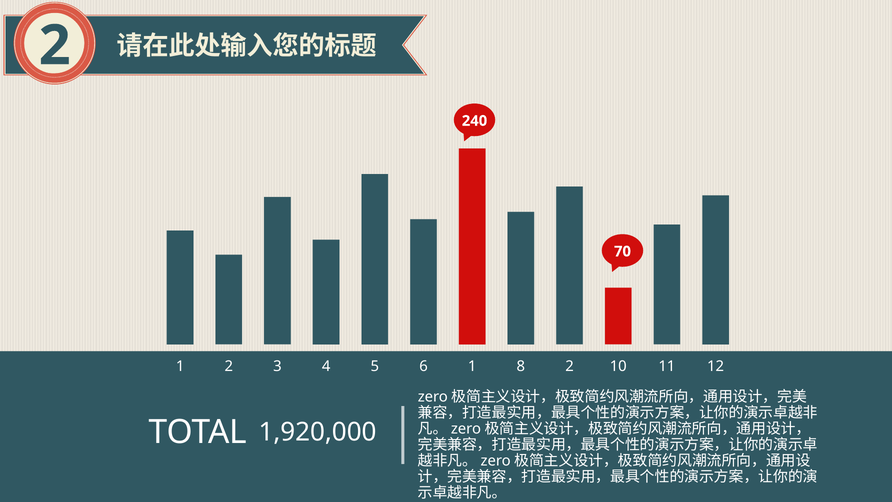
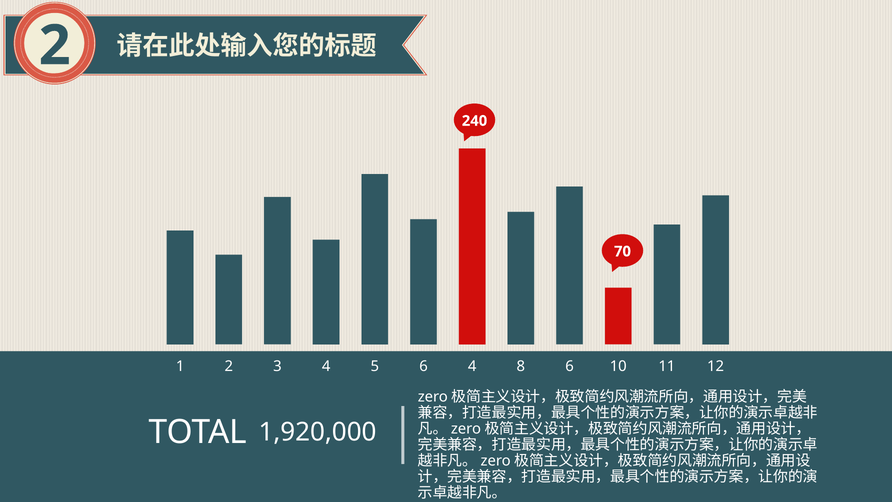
6 1: 1 -> 4 (472, 366)
8 2: 2 -> 6 (570, 366)
